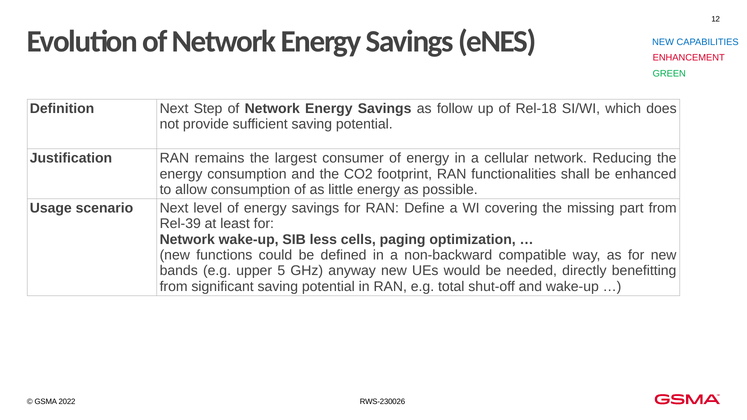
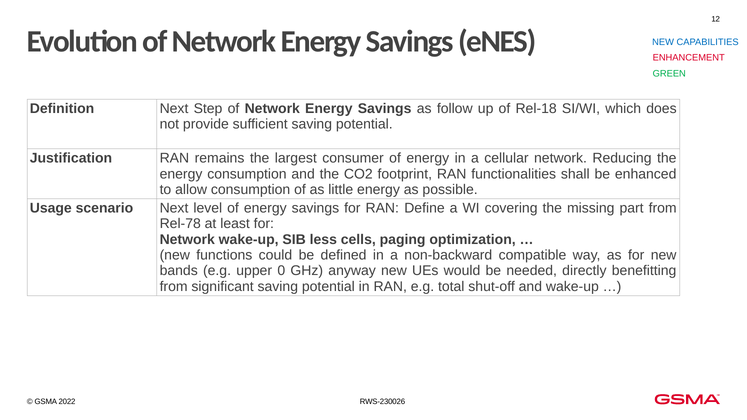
Rel-39: Rel-39 -> Rel-78 (180, 224)
5: 5 -> 0 (281, 271)
